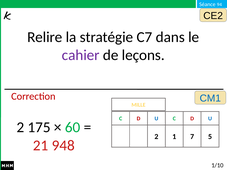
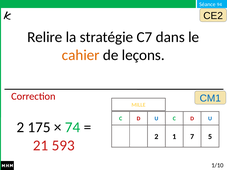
cahier colour: purple -> orange (81, 55)
60: 60 -> 74 (73, 127)
948: 948 -> 593 (63, 146)
